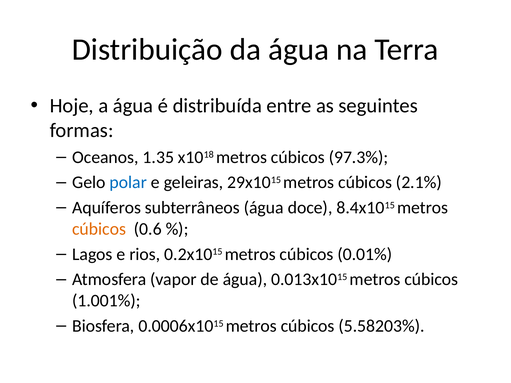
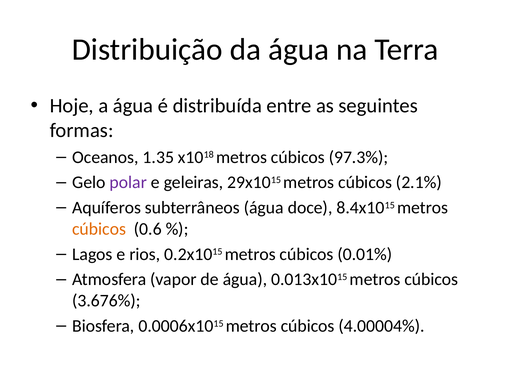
polar colour: blue -> purple (128, 183)
1.001%: 1.001% -> 3.676% (106, 301)
5.58203%: 5.58203% -> 4.00004% (382, 326)
